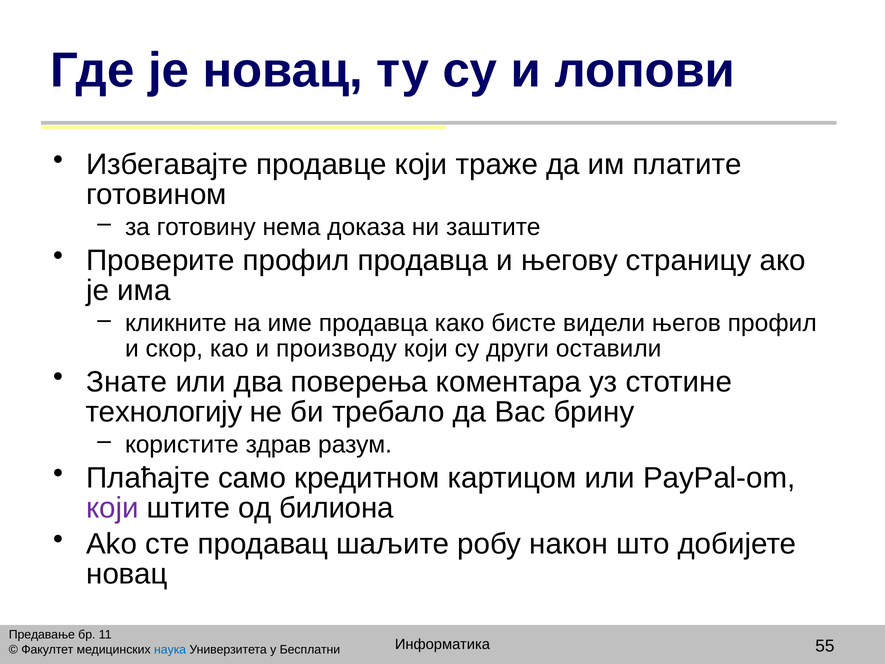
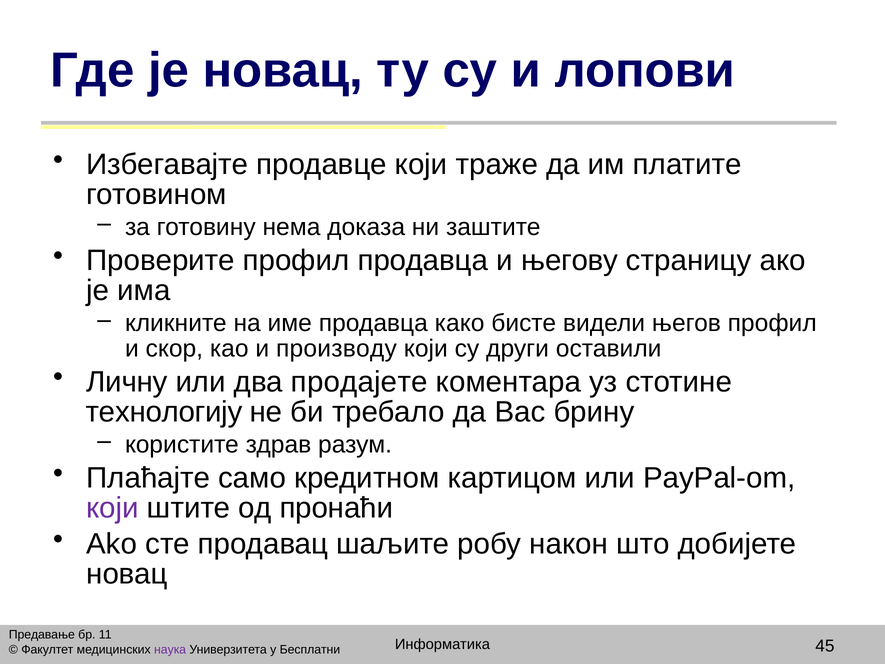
Знате: Знате -> Личну (127, 382)
поверења: поверења -> продајете (359, 382)
билиона: билиона -> пронаћи (336, 508)
55: 55 -> 45 (825, 646)
наука colour: blue -> purple (170, 649)
